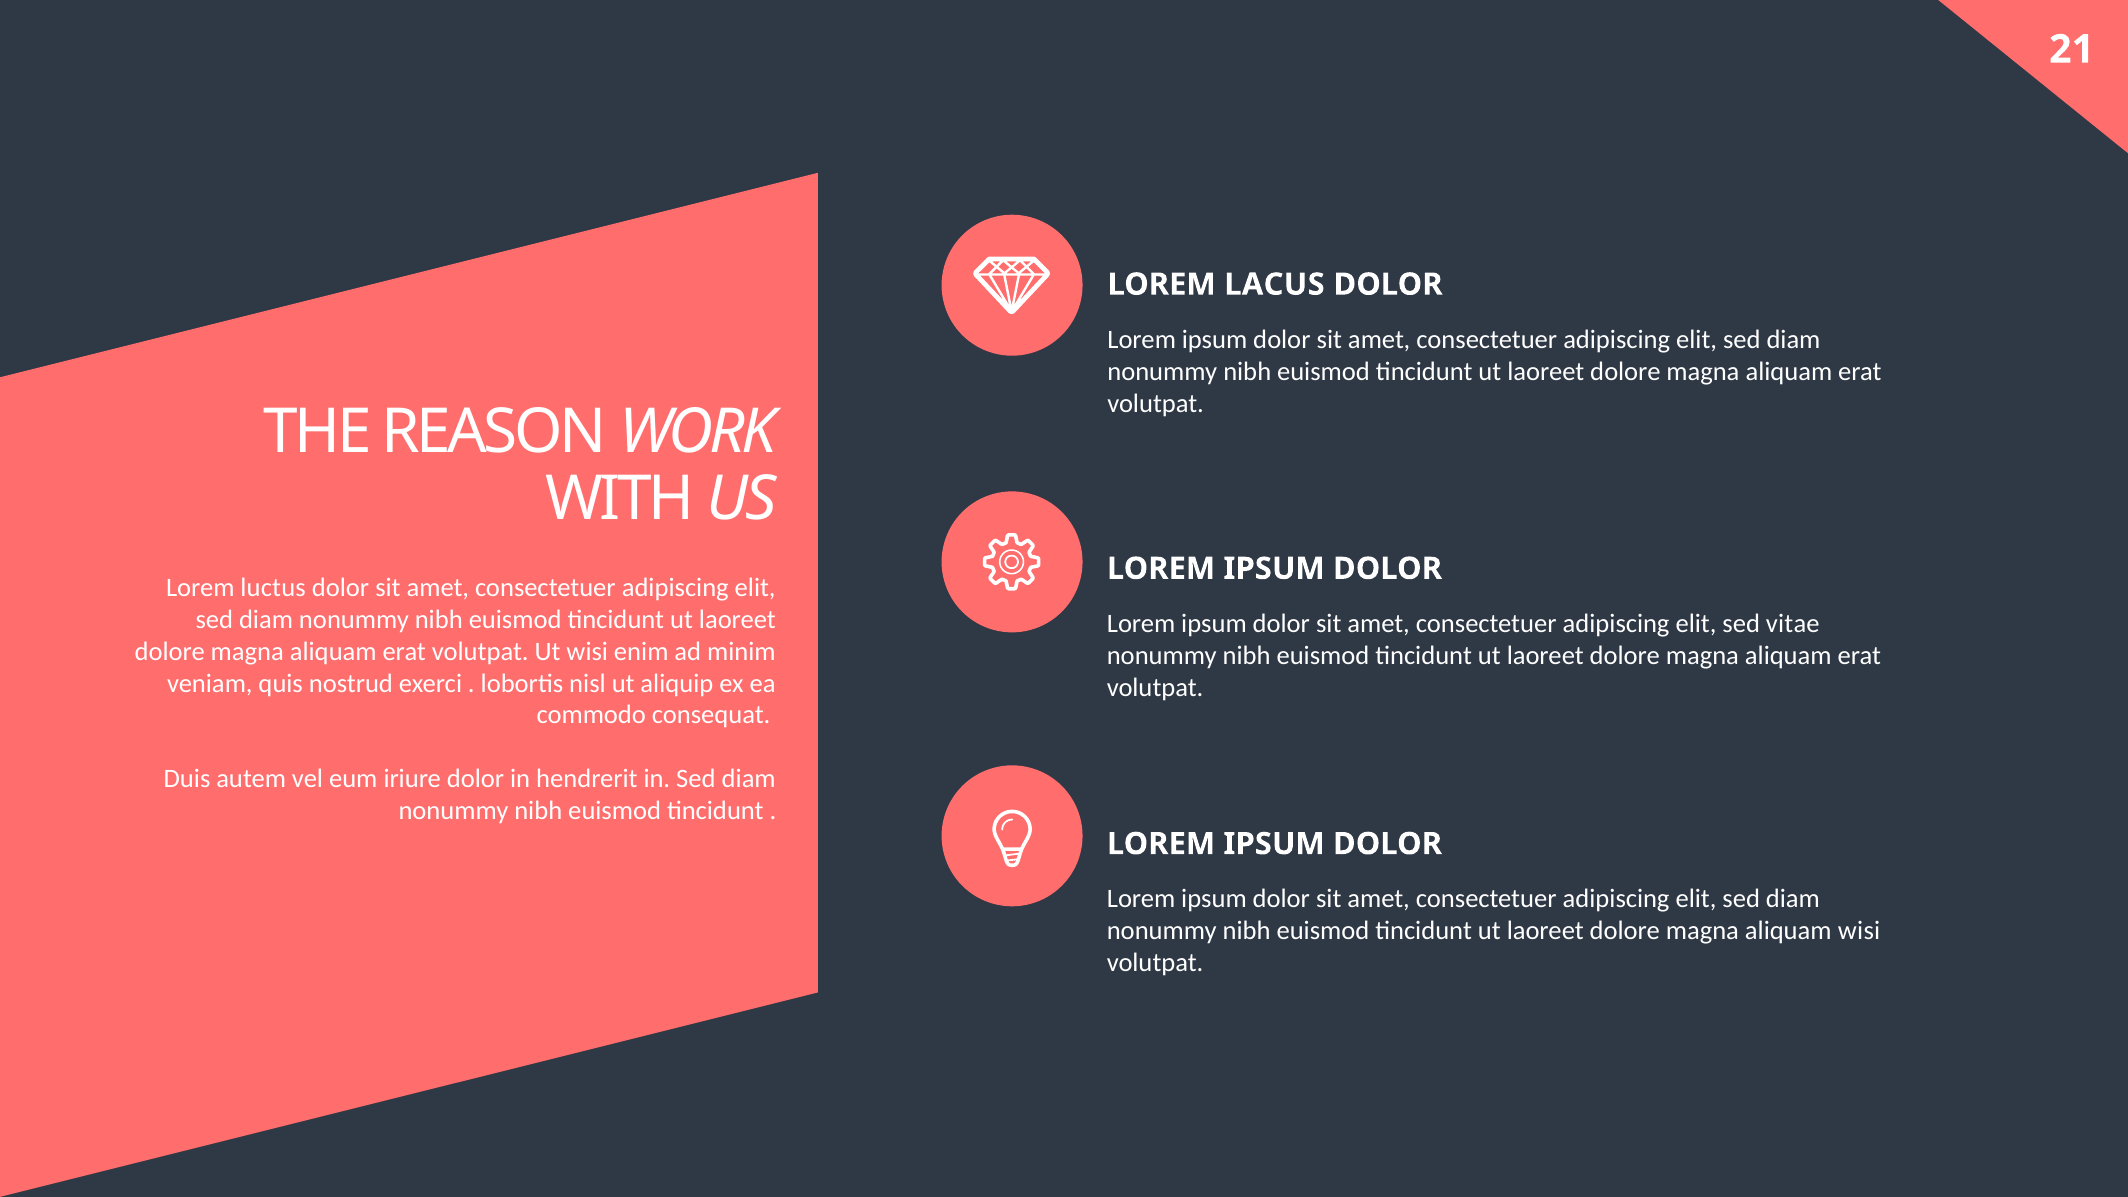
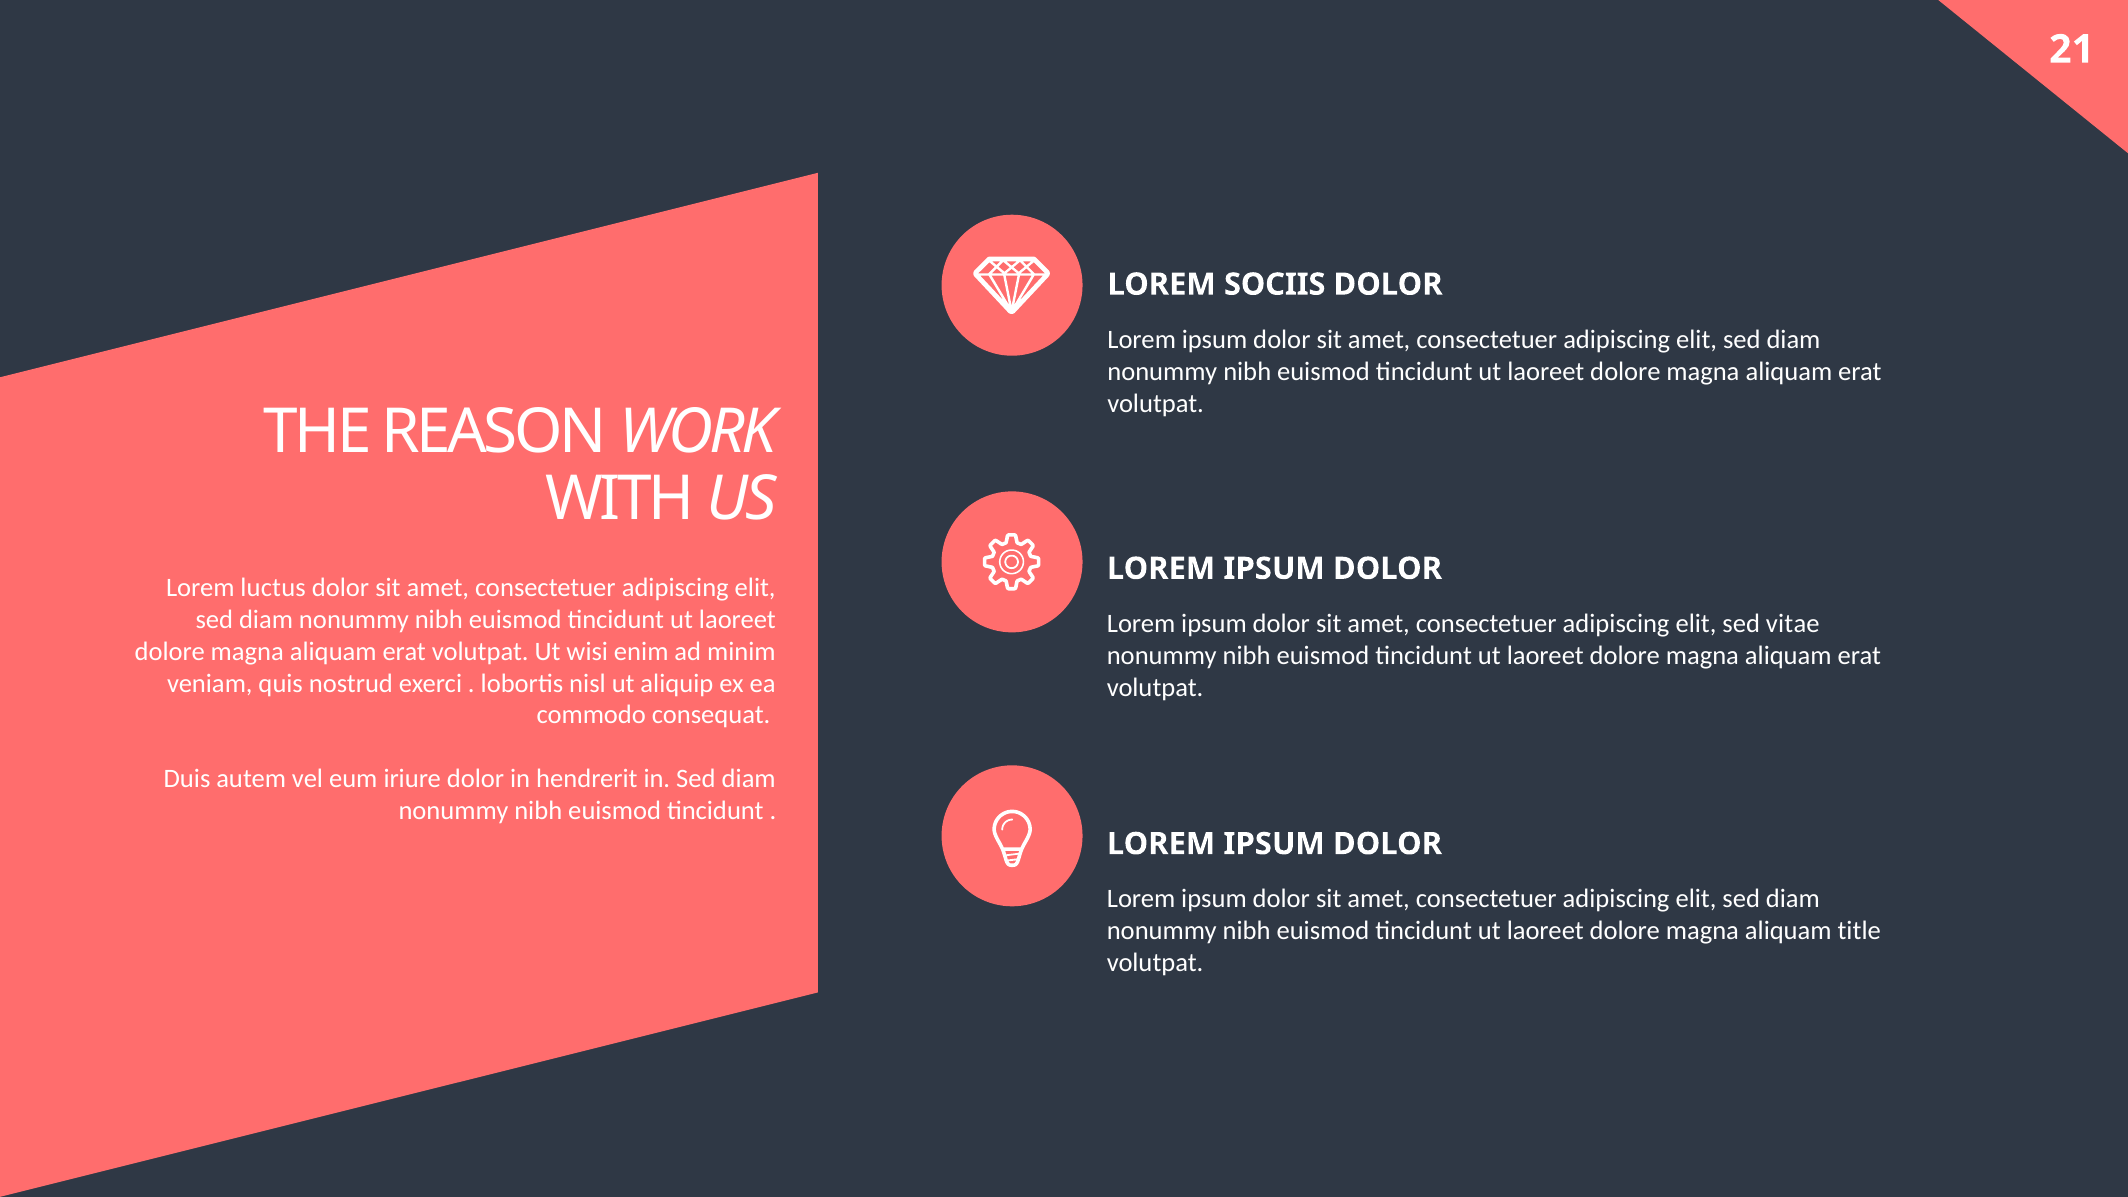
LACUS: LACUS -> SOCIIS (1275, 284)
aliquam wisi: wisi -> title (1859, 931)
